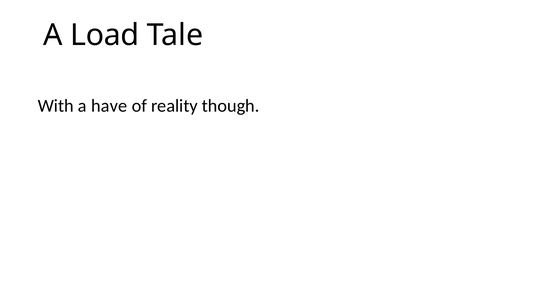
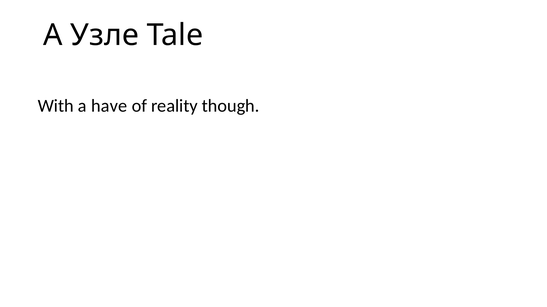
Load: Load -> Узле (105, 35)
